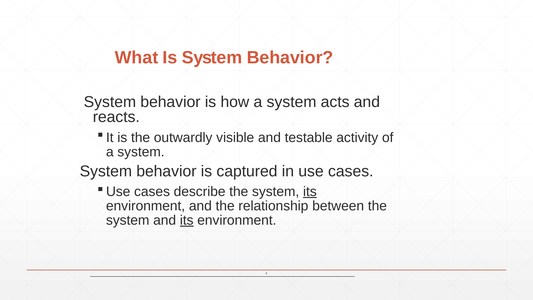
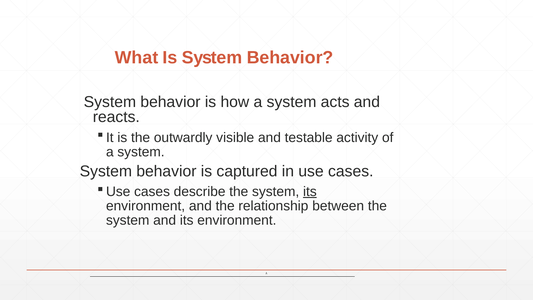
its underline: present -> none (187, 220)
